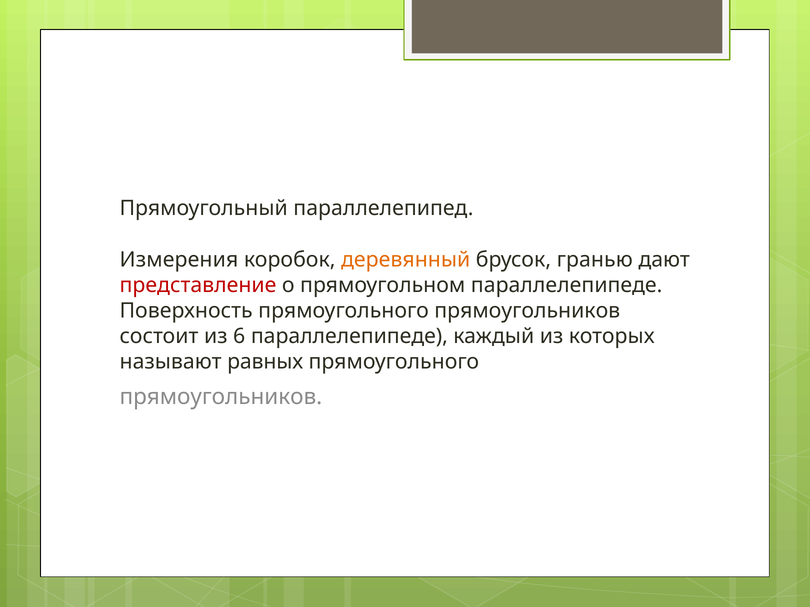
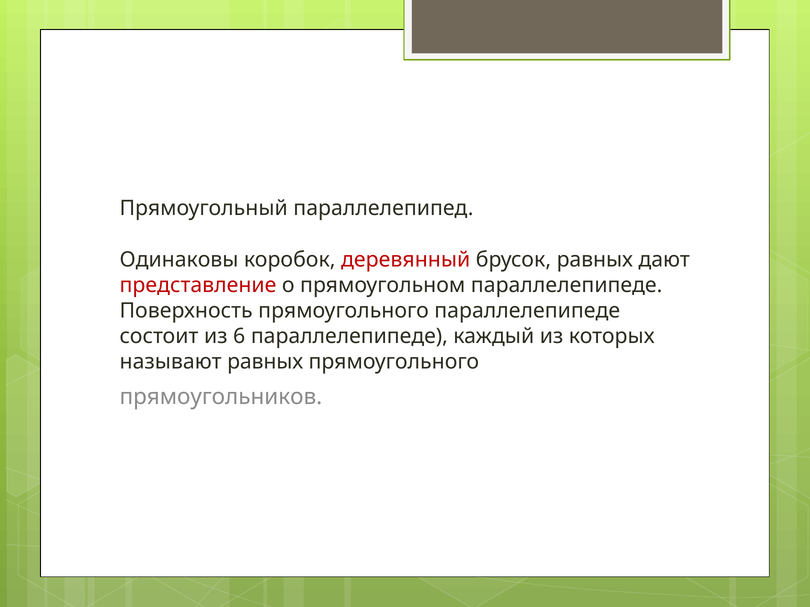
Измерения: Измерения -> Одинаковы (179, 260)
деревянный colour: orange -> red (406, 260)
брусок гранью: гранью -> равных (595, 260)
Поверхность прямоугольного прямоугольников: прямоугольников -> параллелепипеде (527, 311)
